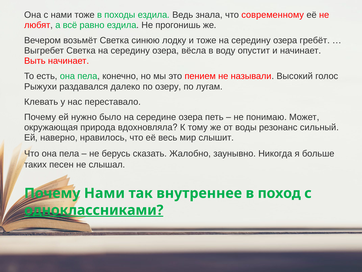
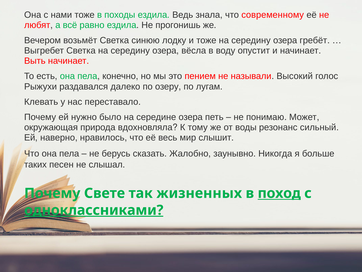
Почему Нами: Нами -> Свете (105, 193)
внутреннее: внутреннее -> жизненных (199, 193)
поход underline: none -> present (279, 193)
